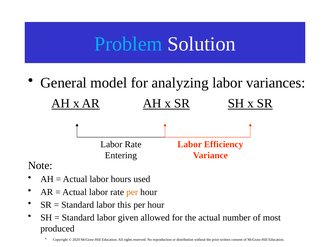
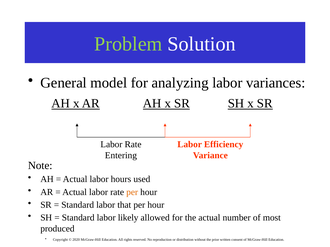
Problem colour: light blue -> light green (128, 44)
this: this -> that (124, 205)
given: given -> likely (128, 218)
